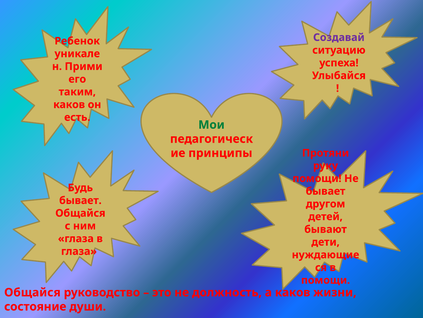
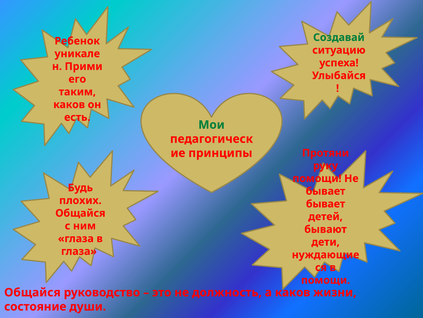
Создавай colour: purple -> green (339, 37)
бывает: бывает -> плохих (80, 200)
другом: другом -> бывает (326, 203)
